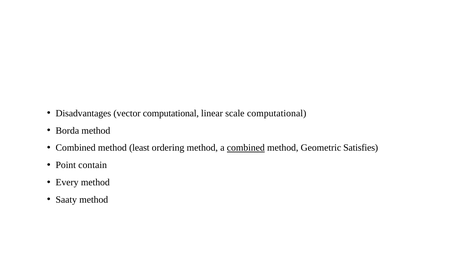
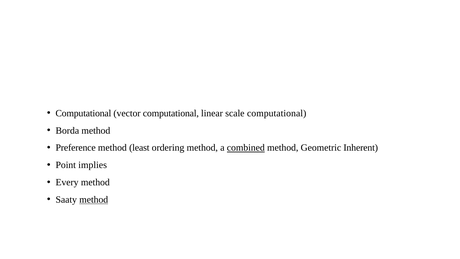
Disadvantages: Disadvantages -> Computational (83, 113)
Combined: Combined -> Preference (76, 148)
Satisfies: Satisfies -> Inherent (361, 148)
contain: contain -> implies (93, 165)
method underline: none -> present (94, 199)
